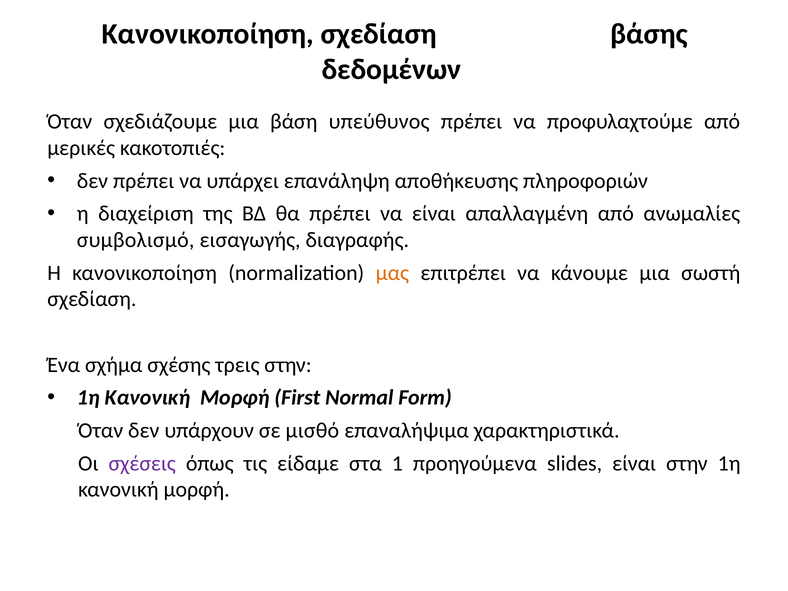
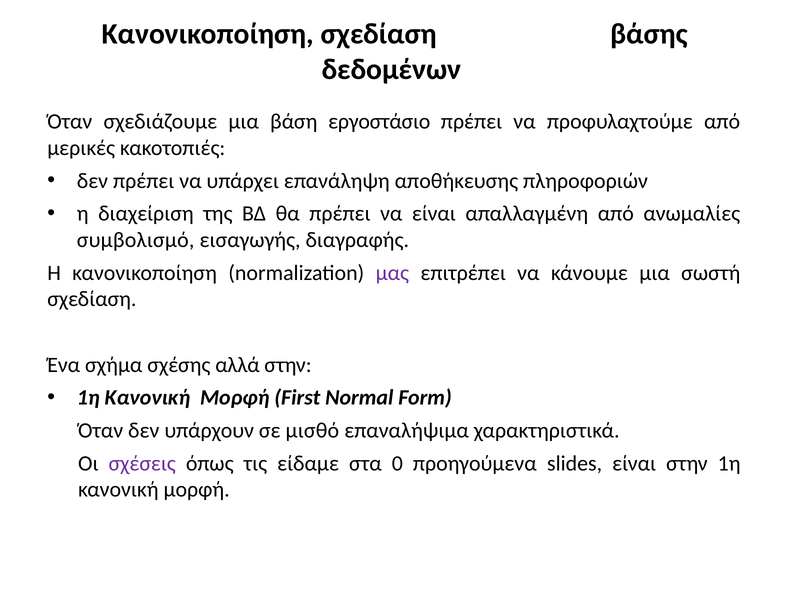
υπεύθυνος: υπεύθυνος -> εργοστάσιο (379, 122)
μας colour: orange -> purple (392, 273)
τρεις: τρεις -> αλλά (237, 365)
1: 1 -> 0 (397, 463)
